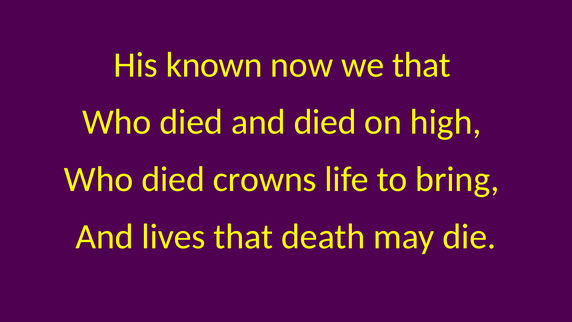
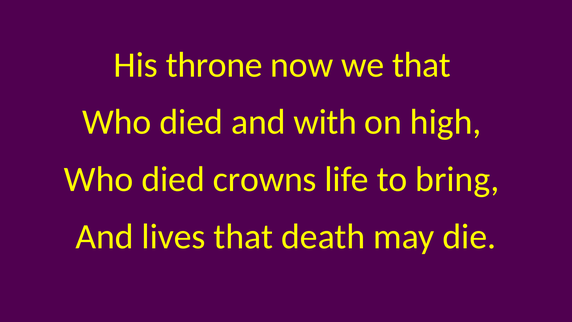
known: known -> throne (214, 65)
and died: died -> with (325, 122)
